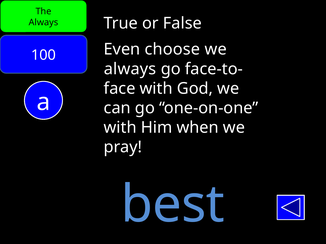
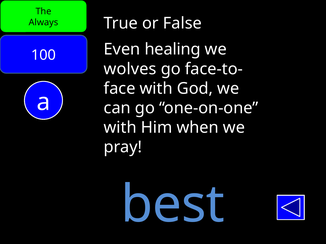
choose: choose -> healing (173, 49)
always: always -> wolves (130, 69)
